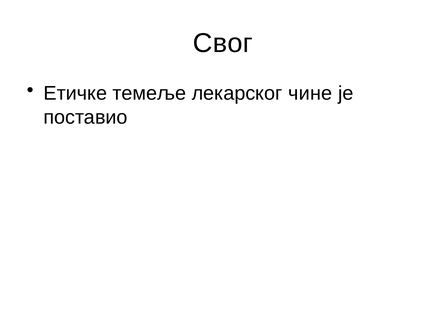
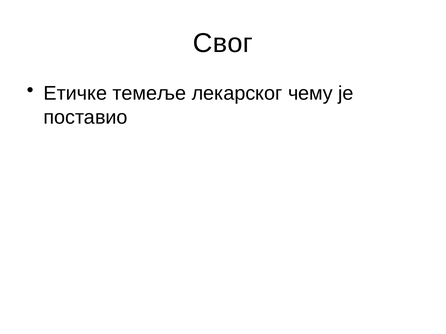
чине: чине -> чему (310, 94)
